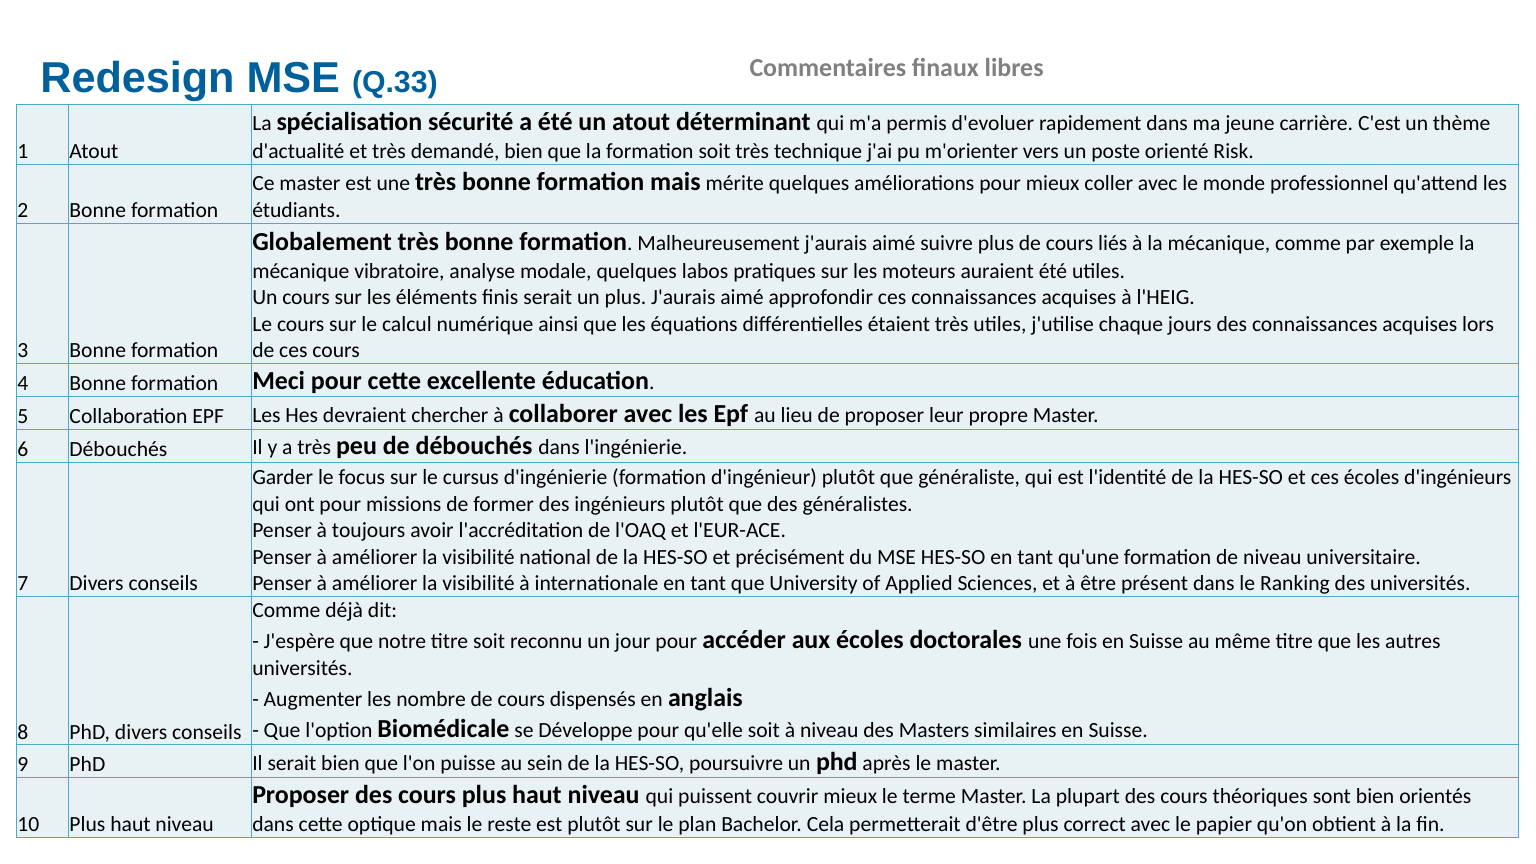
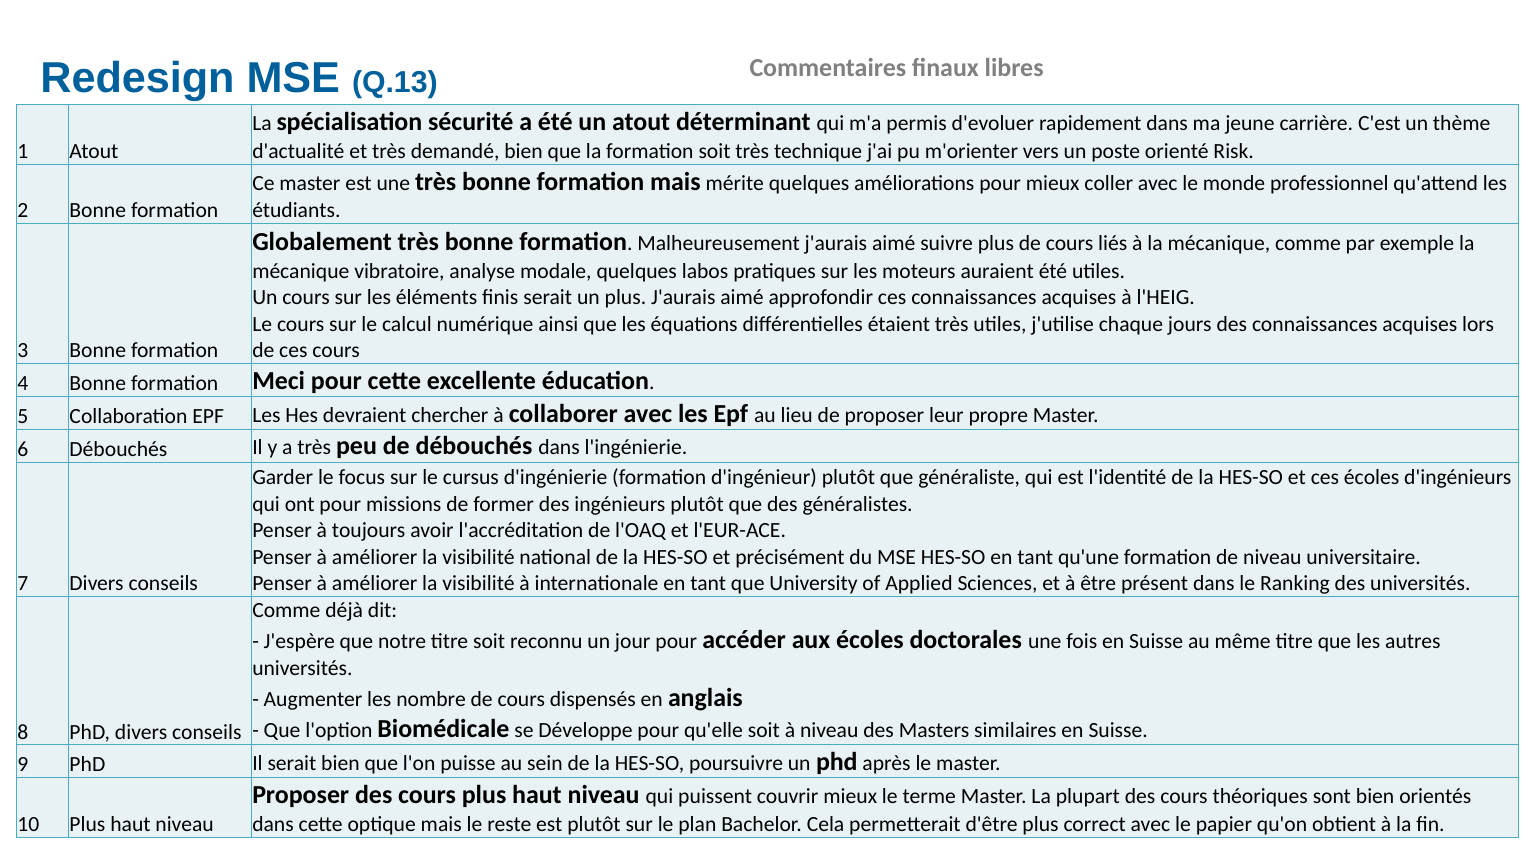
Q.33: Q.33 -> Q.13 (395, 82)
